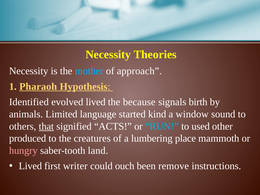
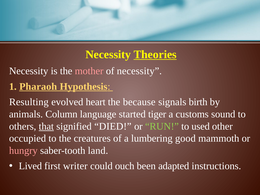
Theories underline: none -> present (155, 55)
mother colour: light blue -> pink (89, 71)
of approach: approach -> necessity (139, 71)
Identified: Identified -> Resulting (29, 102)
evolved lived: lived -> heart (96, 102)
Limited: Limited -> Column (61, 114)
kind: kind -> tiger (157, 114)
window: window -> customs (192, 114)
ACTS: ACTS -> DIED (113, 126)
RUN colour: light blue -> light green (162, 126)
produced: produced -> occupied (28, 138)
place: place -> good (185, 138)
remove: remove -> adapted (174, 166)
